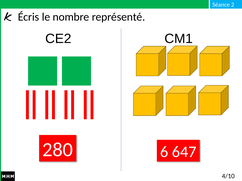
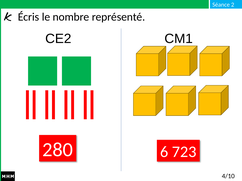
647: 647 -> 723 (184, 152)
